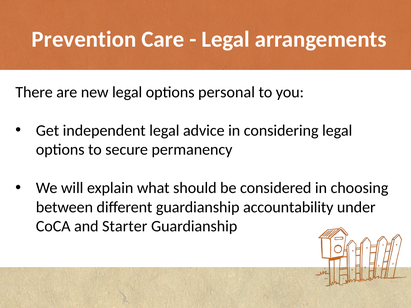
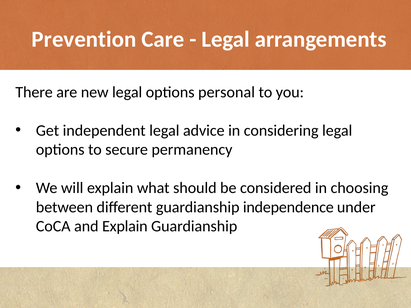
accountability: accountability -> independence (288, 207)
and Starter: Starter -> Explain (125, 227)
